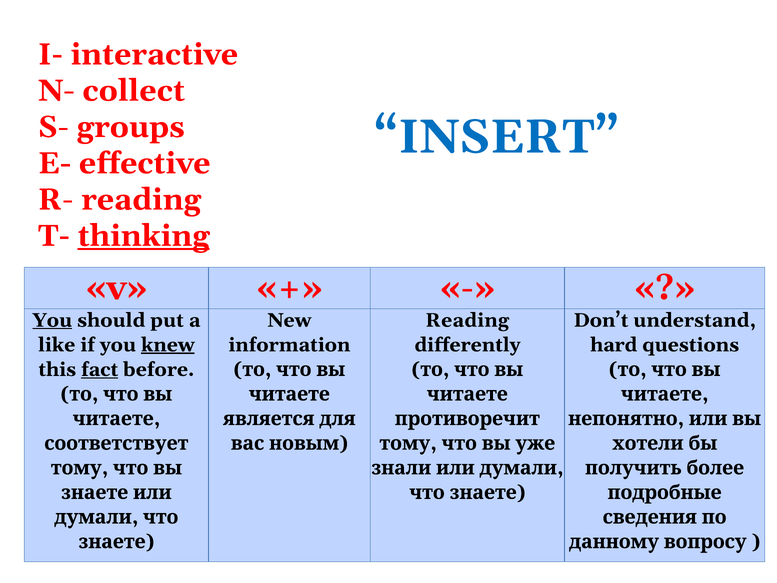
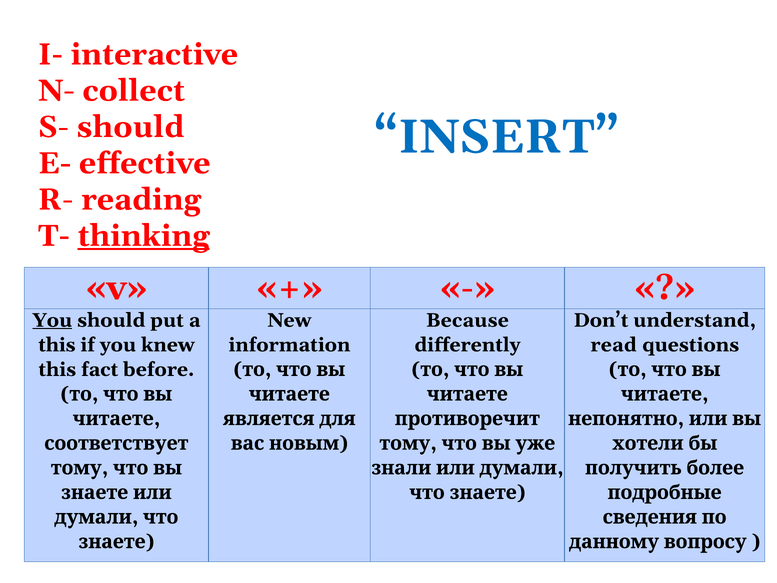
S- groups: groups -> should (131, 127)
Reading: Reading -> Because (467, 320)
like: like -> this (57, 345)
knew underline: present -> none (168, 345)
hard: hard -> read (614, 345)
fact underline: present -> none (100, 369)
